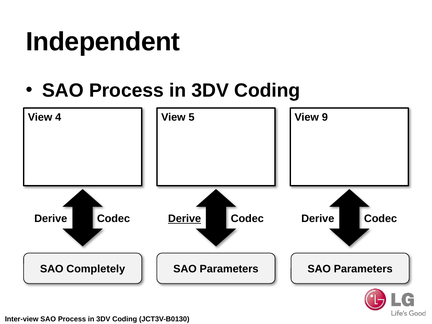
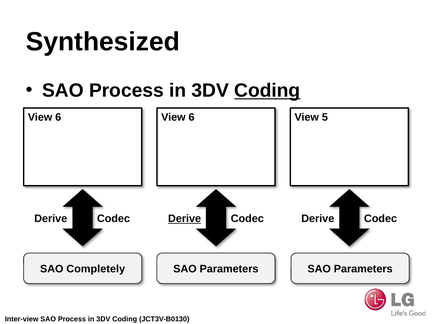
Independent: Independent -> Synthesized (103, 42)
Coding underline: none -> present (267, 91)
4: 4 -> 6 (58, 117)
5: 5 -> 6 (192, 117)
9: 9 -> 5 (325, 117)
